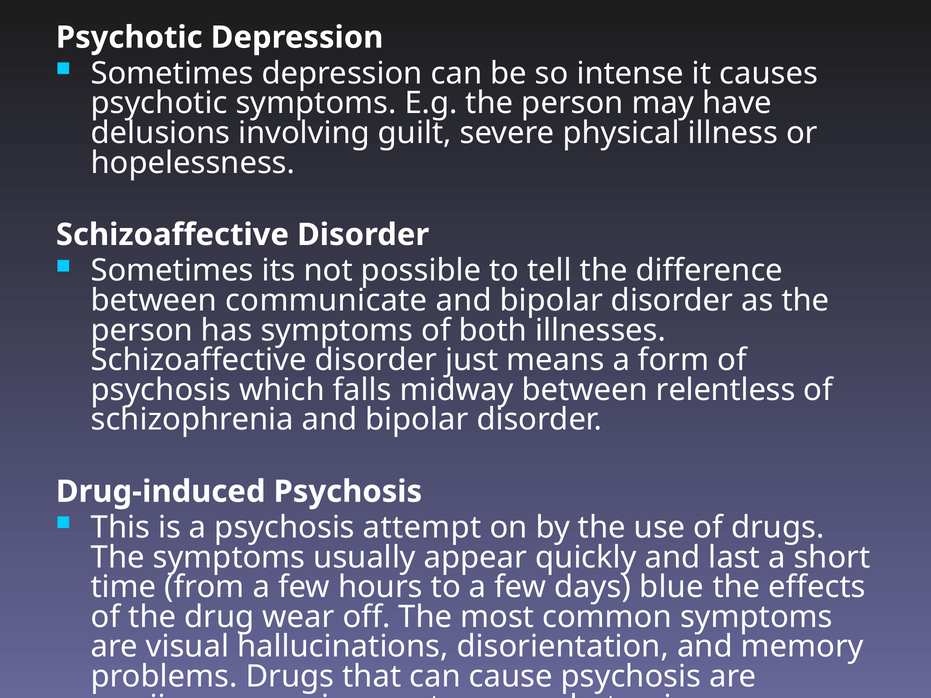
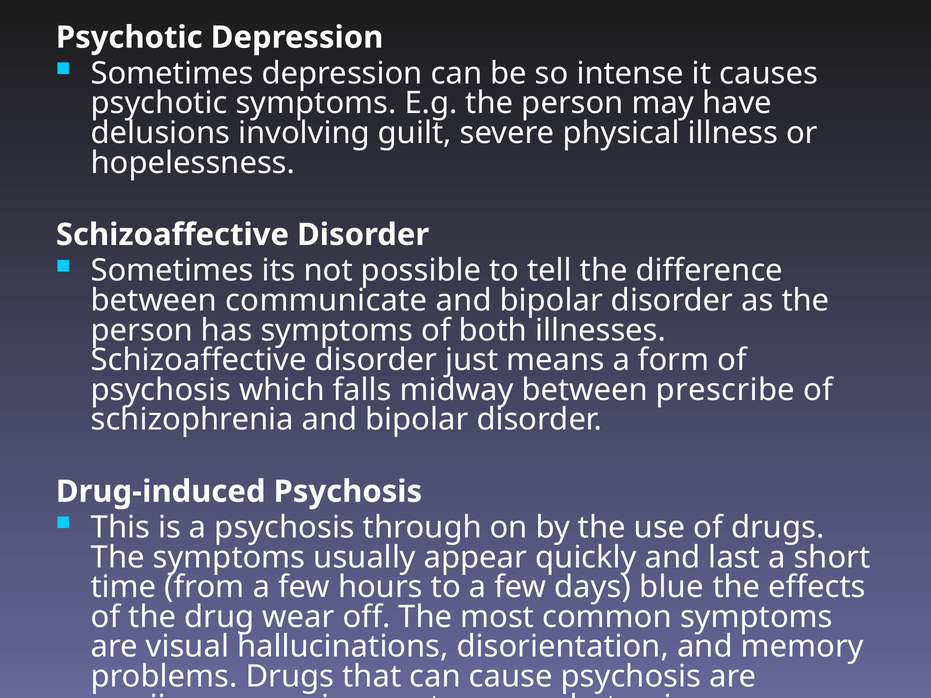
relentless: relentless -> prescribe (725, 390)
attempt: attempt -> through (422, 528)
